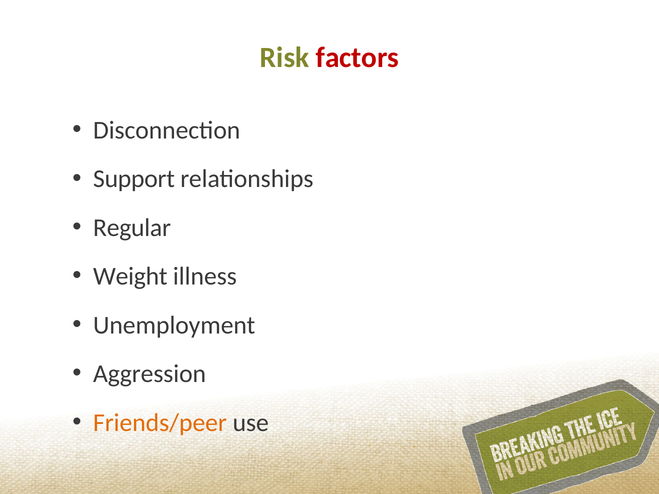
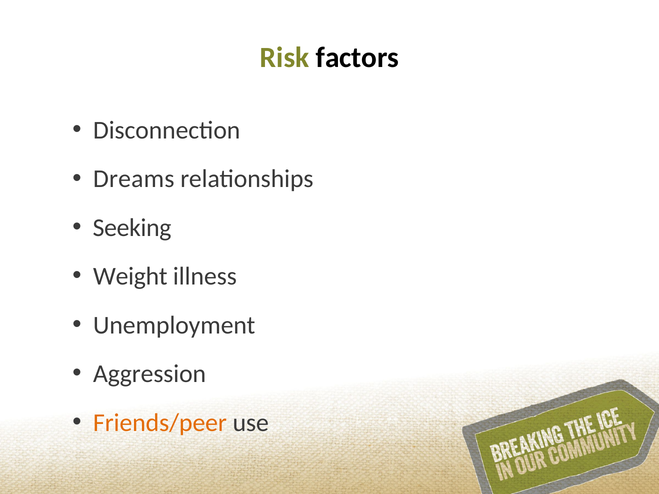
factors colour: red -> black (357, 58)
Support: Support -> Dreams (134, 179)
Regular: Regular -> Seeking (132, 228)
